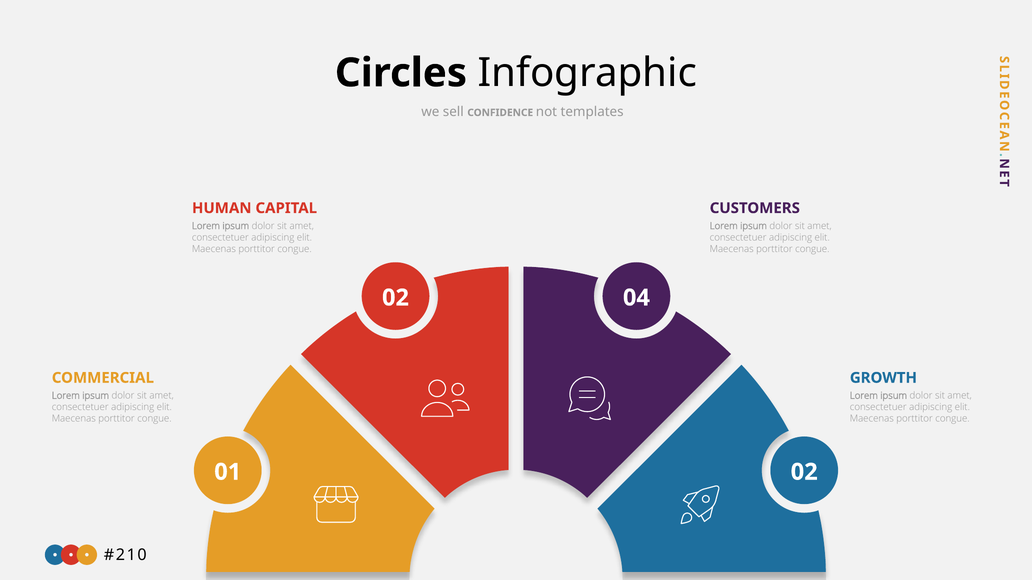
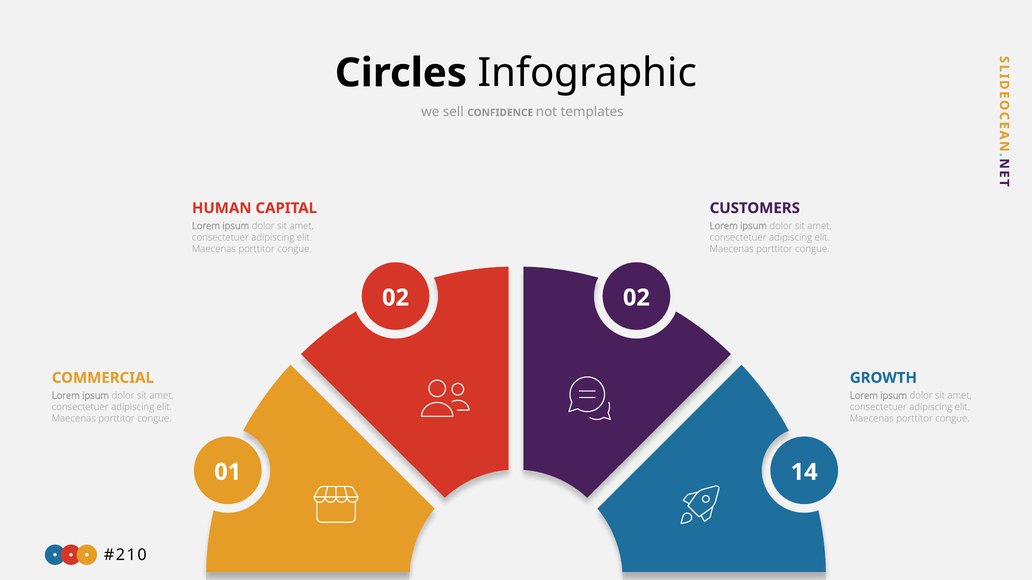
02 04: 04 -> 02 (636, 298)
01 02: 02 -> 14 (804, 472)
